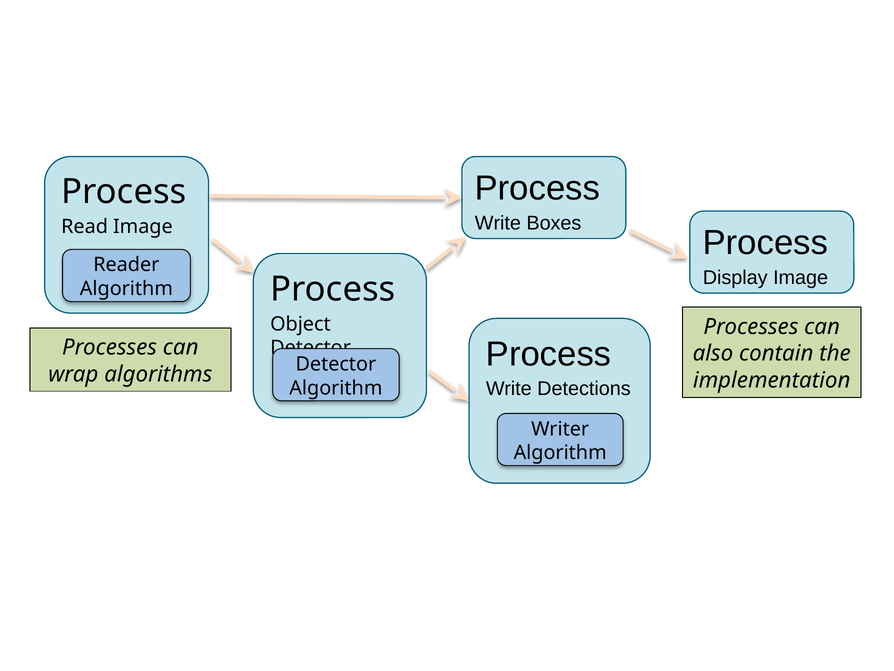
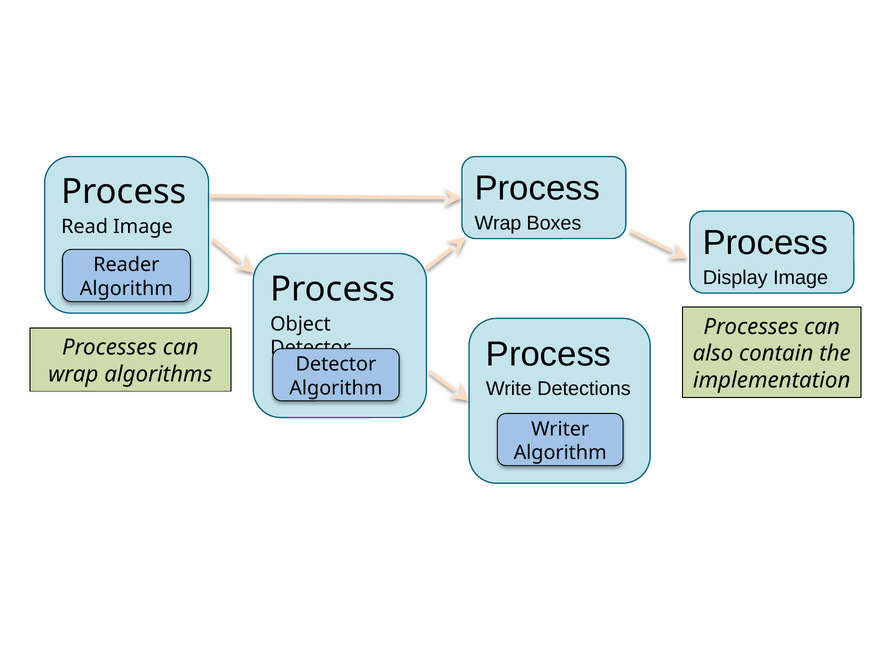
Write: Write -> Wrap (498, 223)
